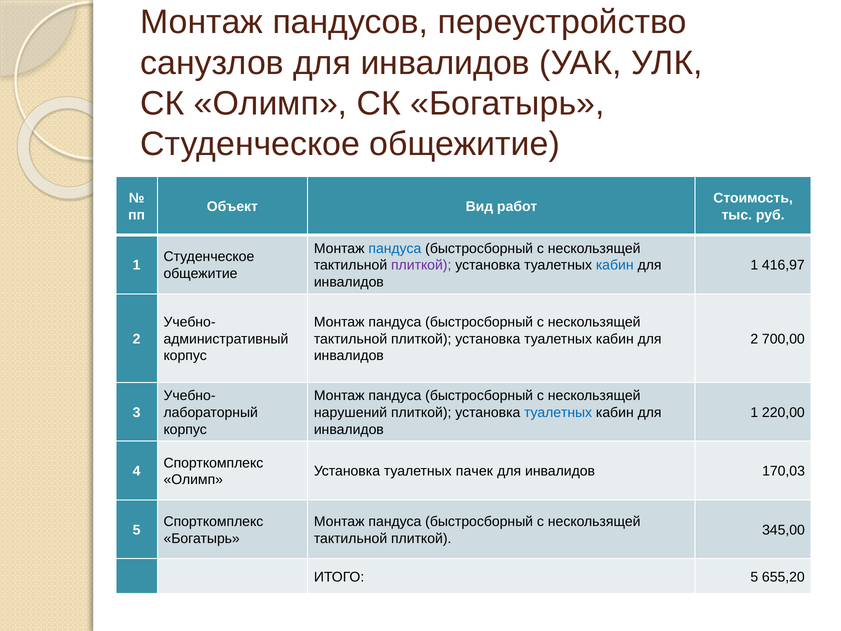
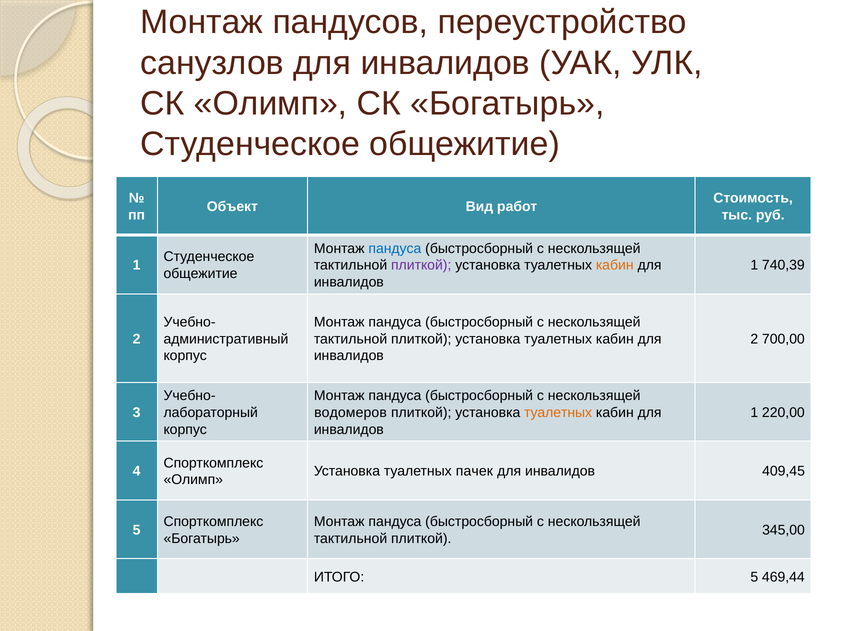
кабин colour: blue -> orange (615, 265)
416,97: 416,97 -> 740,39 (783, 265)
нарушений: нарушений -> водомеров (350, 413)
туалетных colour: blue -> orange (558, 413)
170,03: 170,03 -> 409,45 (784, 471)
655,20: 655,20 -> 469,44 (783, 577)
